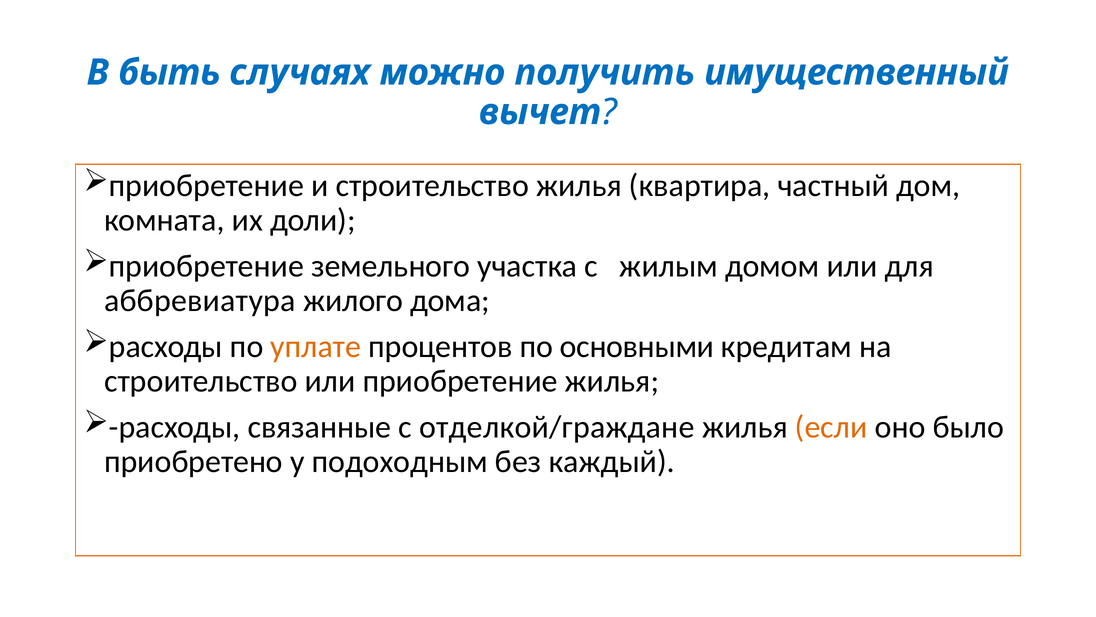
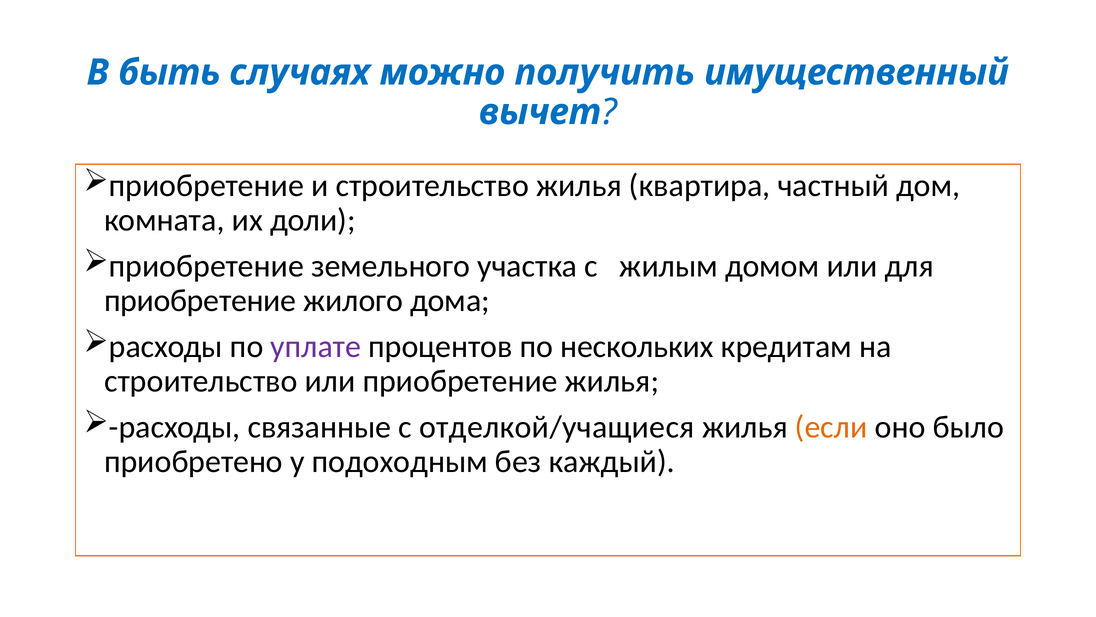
аббревиатура: аббревиатура -> приобретение (200, 300)
уплате colour: orange -> purple (316, 346)
основными: основными -> нескольких (637, 346)
отделкой/граждане: отделкой/граждане -> отделкой/учащиеся (557, 427)
